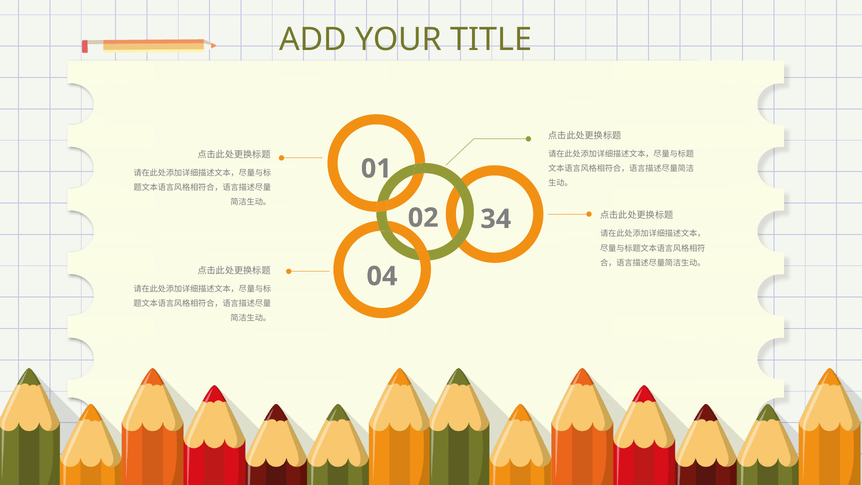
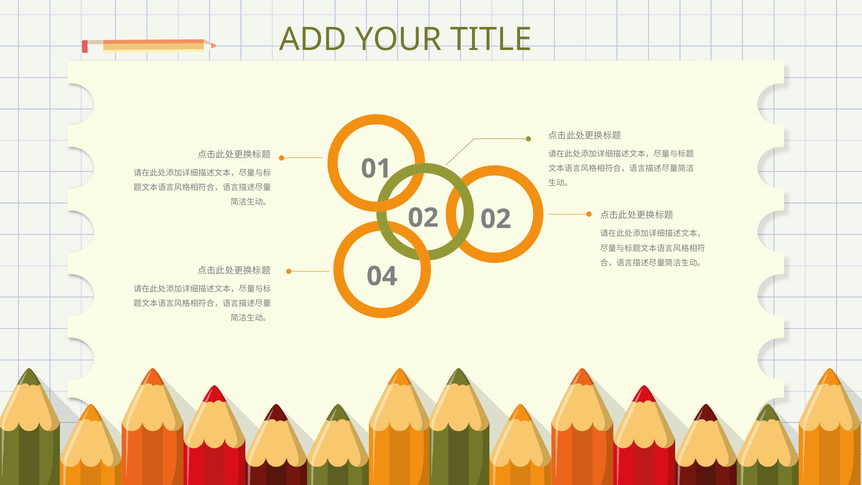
02 34: 34 -> 02 (496, 219)
